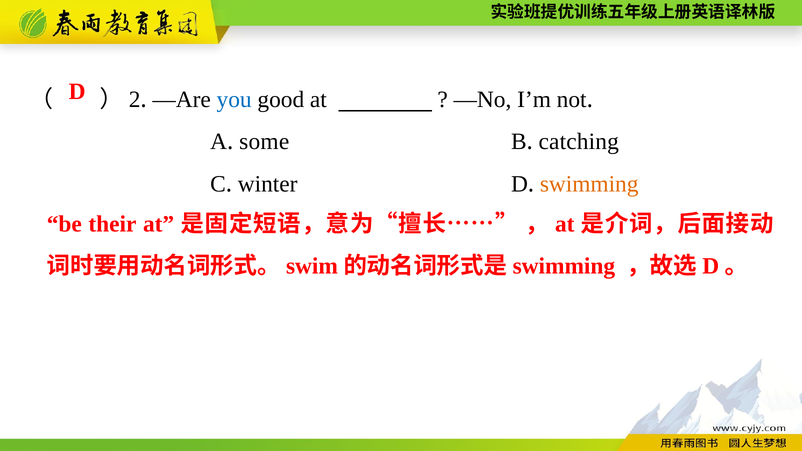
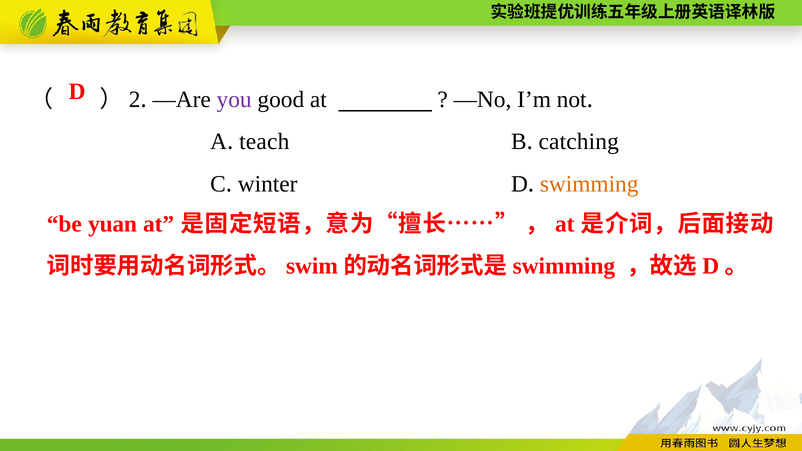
you colour: blue -> purple (234, 100)
some: some -> teach (264, 142)
their: their -> yuan (113, 224)
